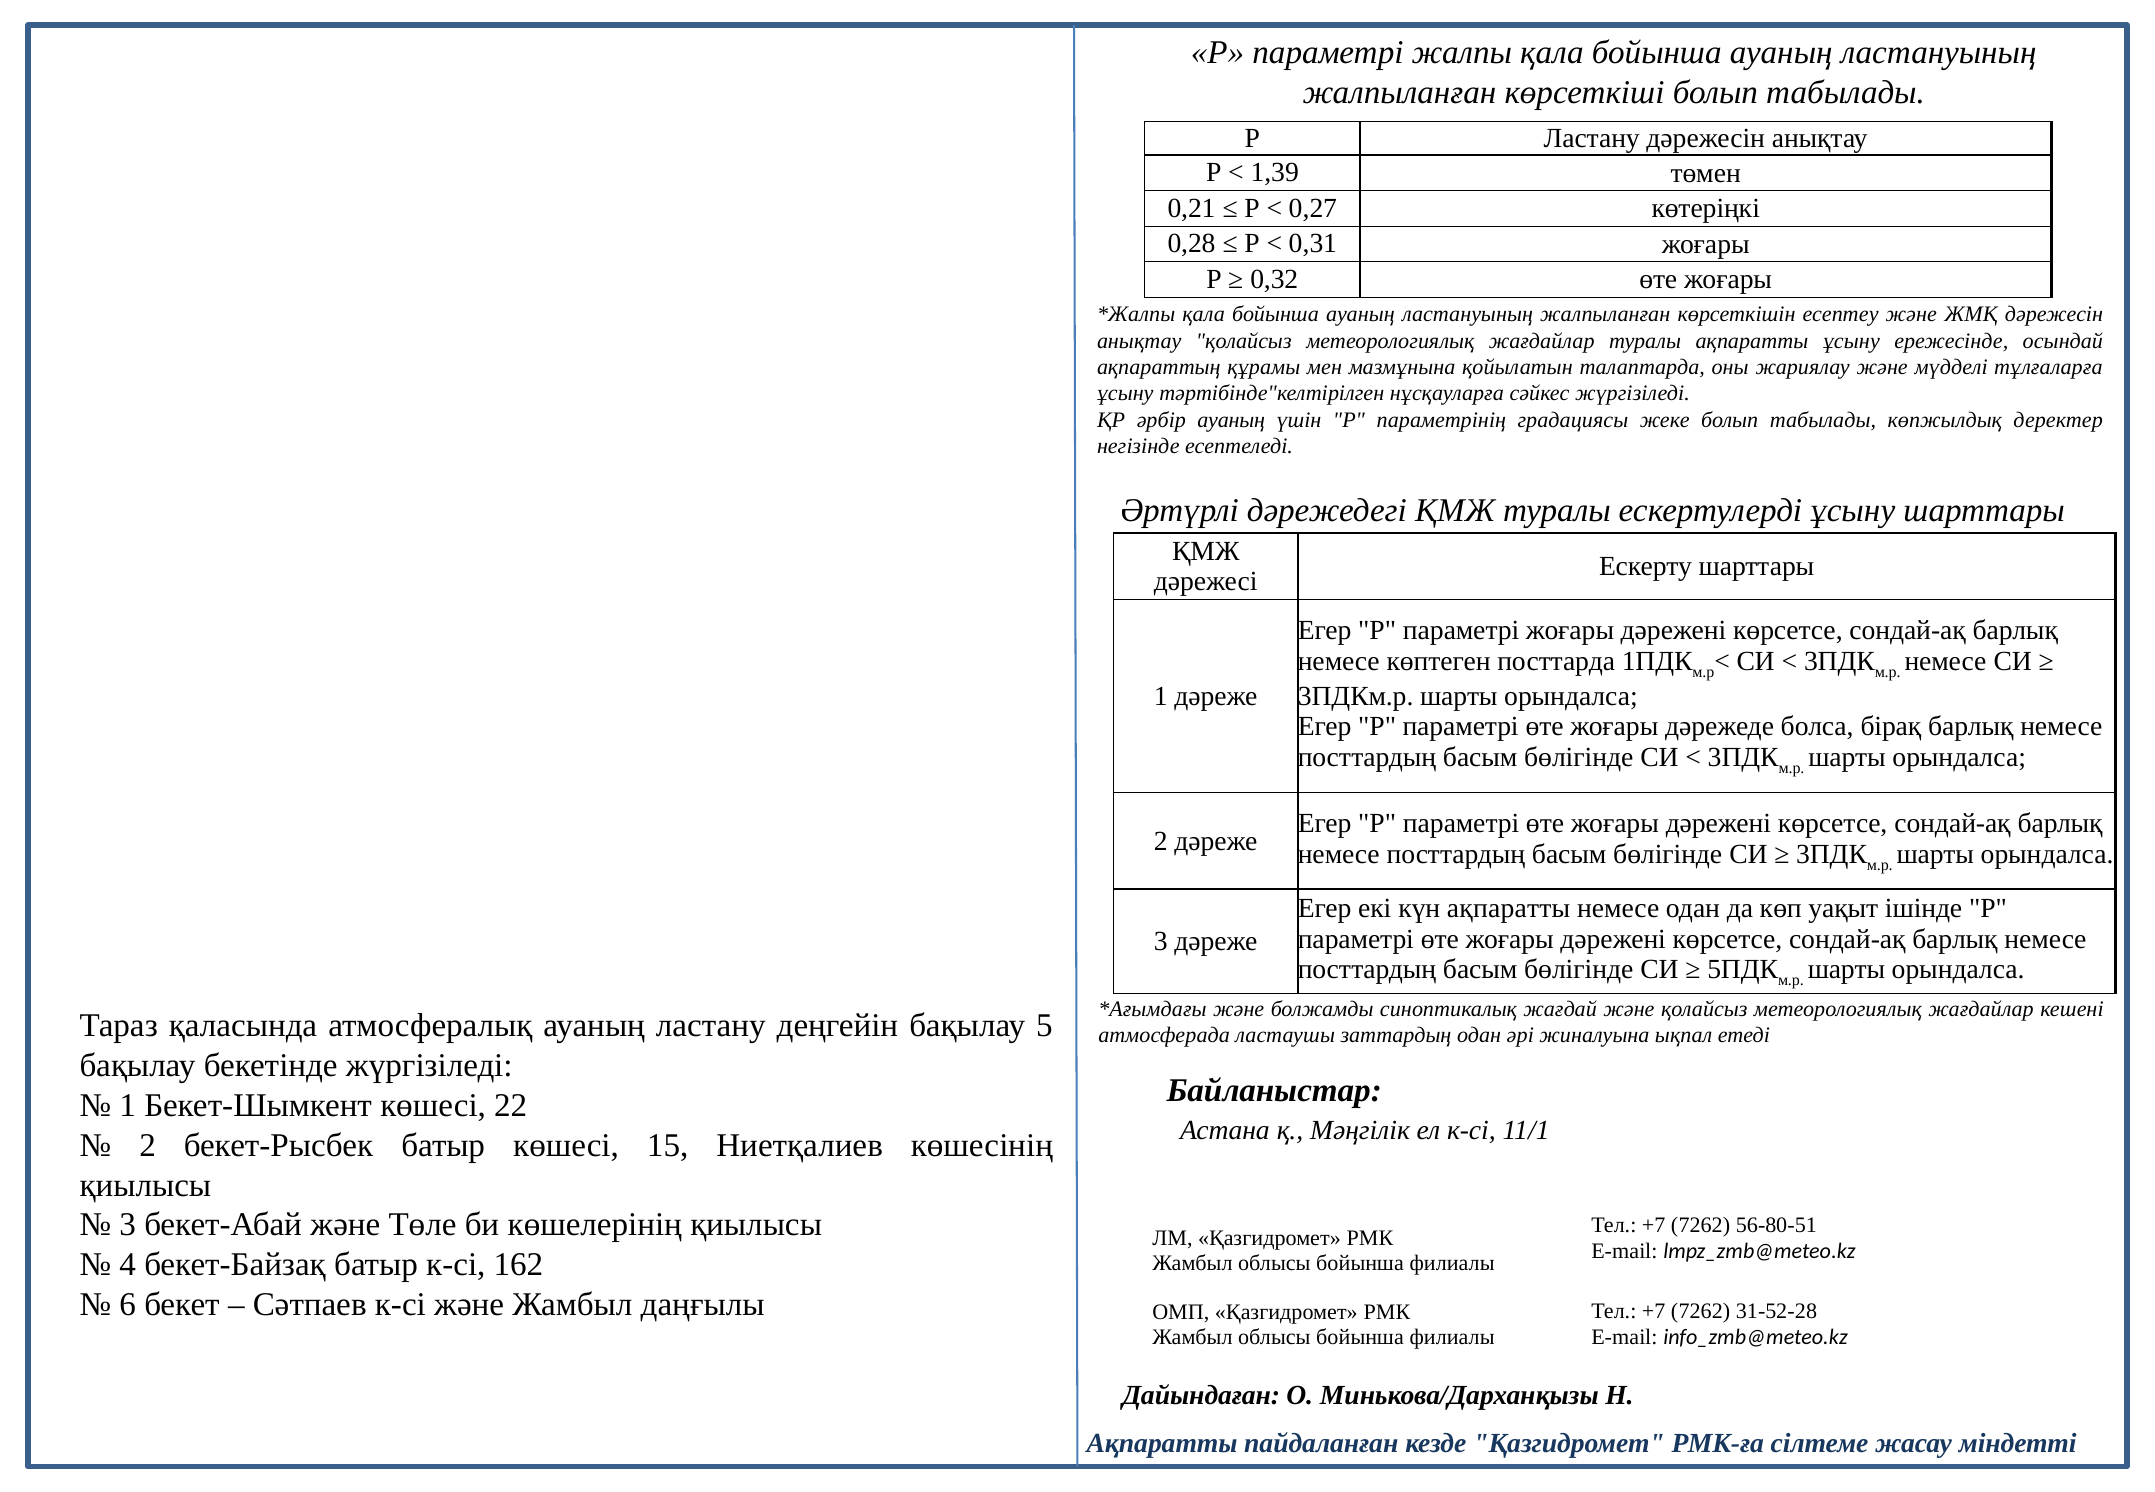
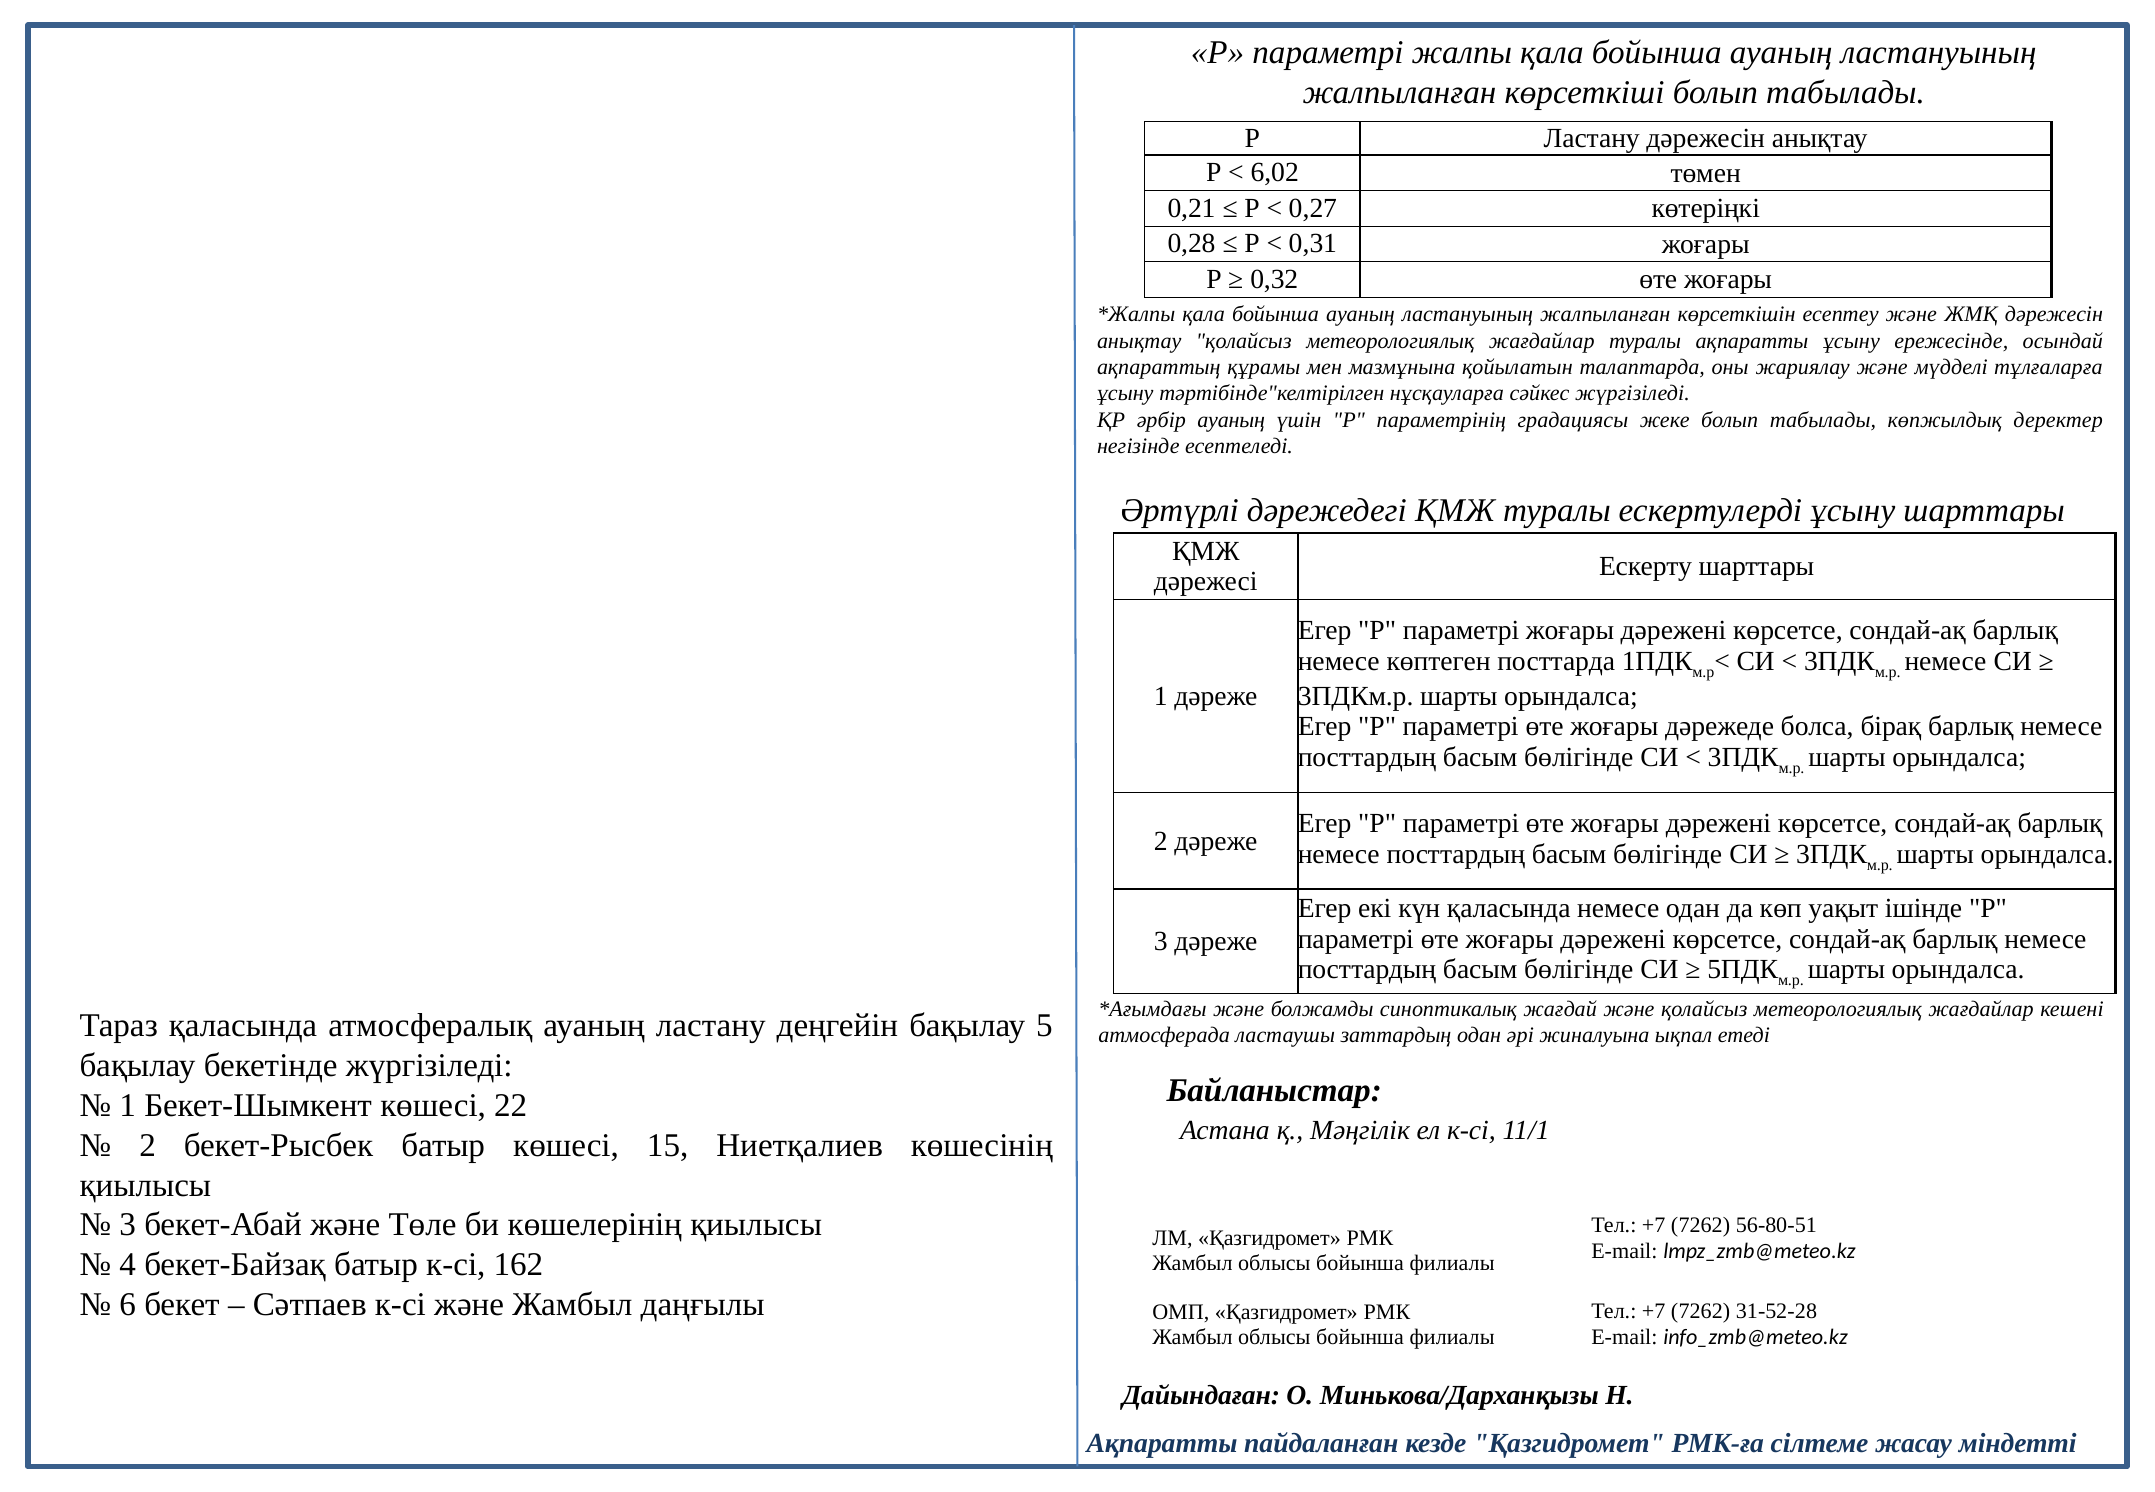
1,39: 1,39 -> 6,02 (1275, 173)
күн ақпаратты: ақпаратты -> қаласында (1509, 909)
